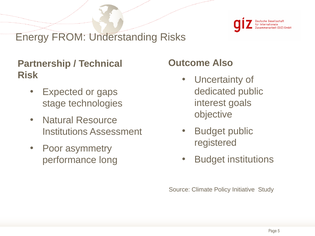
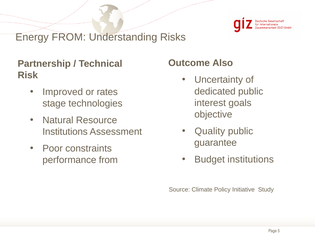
Expected: Expected -> Improved (63, 92)
gaps: gaps -> rates (107, 92)
Budget: Budget -> Quality (210, 131)
registered: registered -> guarantee (216, 143)
asymmetry: asymmetry -> constraints (89, 149)
performance long: long -> from (108, 160)
